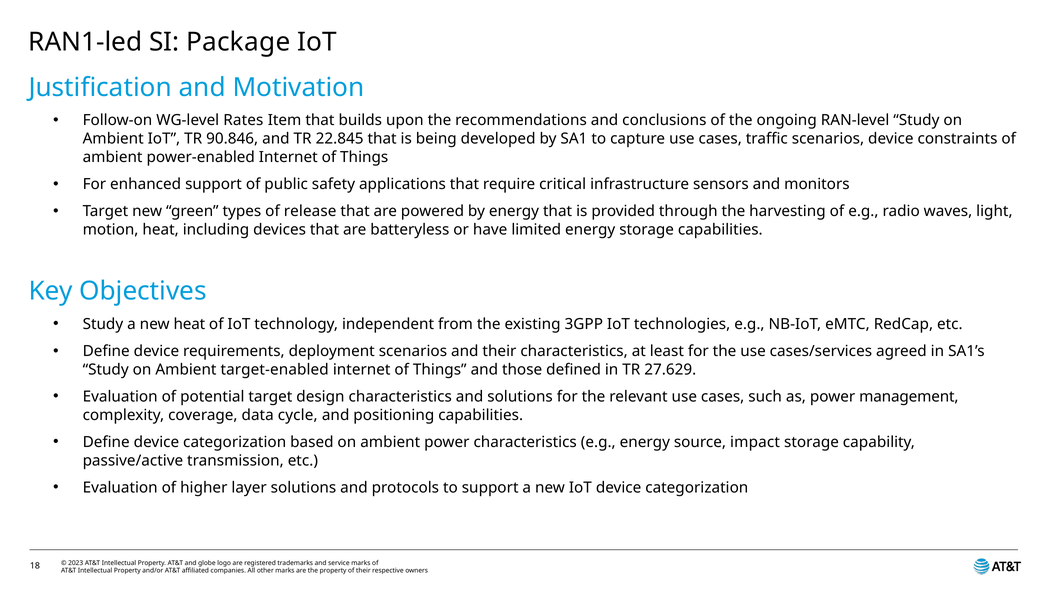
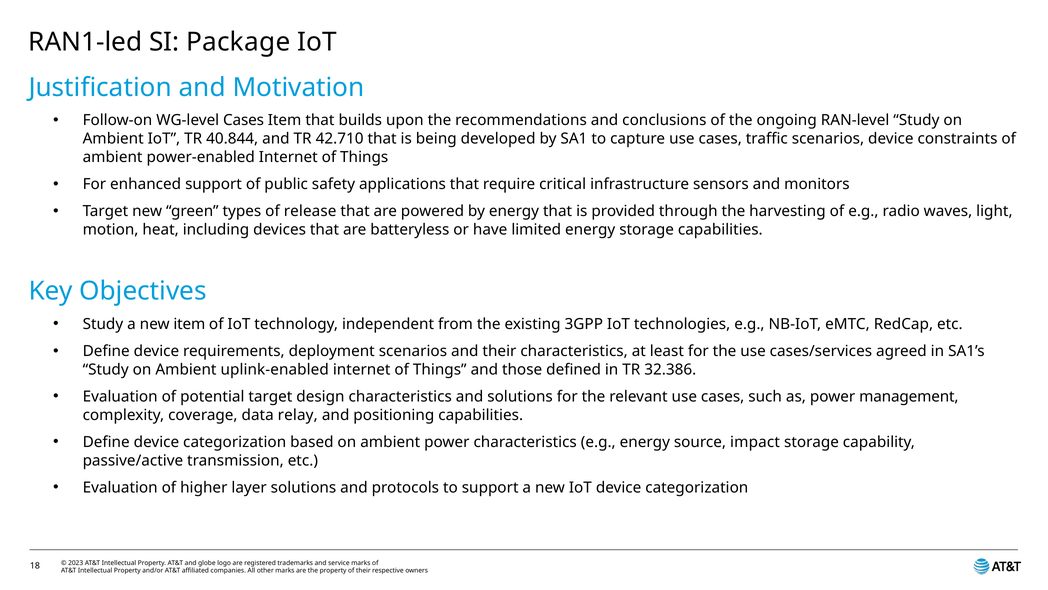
WG-level Rates: Rates -> Cases (244, 120)
90.846: 90.846 -> 40.844 (232, 139)
22.845: 22.845 -> 42.710 (340, 139)
new heat: heat -> item (189, 324)
target-enabled: target-enabled -> uplink-enabled (275, 369)
27.629: 27.629 -> 32.386 (670, 369)
cycle: cycle -> relay (298, 415)
